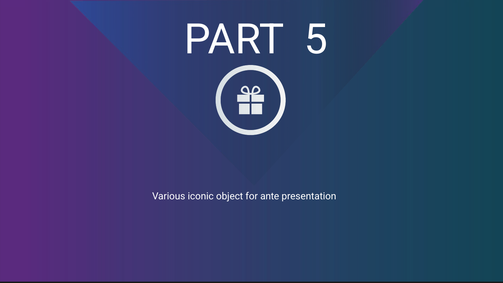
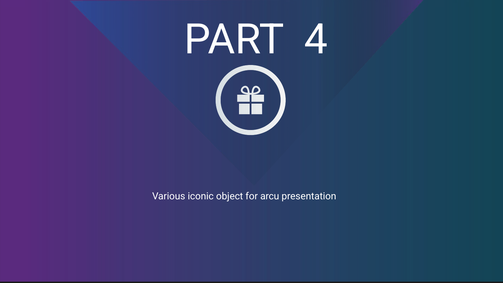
5: 5 -> 4 (316, 40)
ante: ante -> arcu (270, 196)
